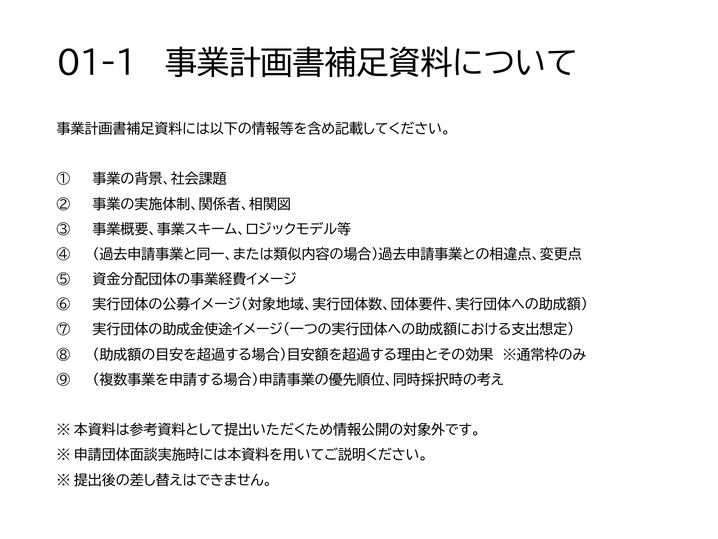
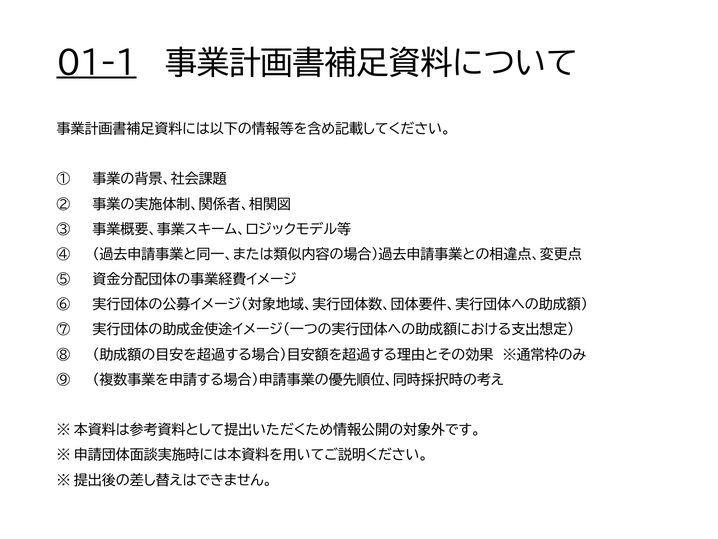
01-1 underline: none -> present (96, 64)
